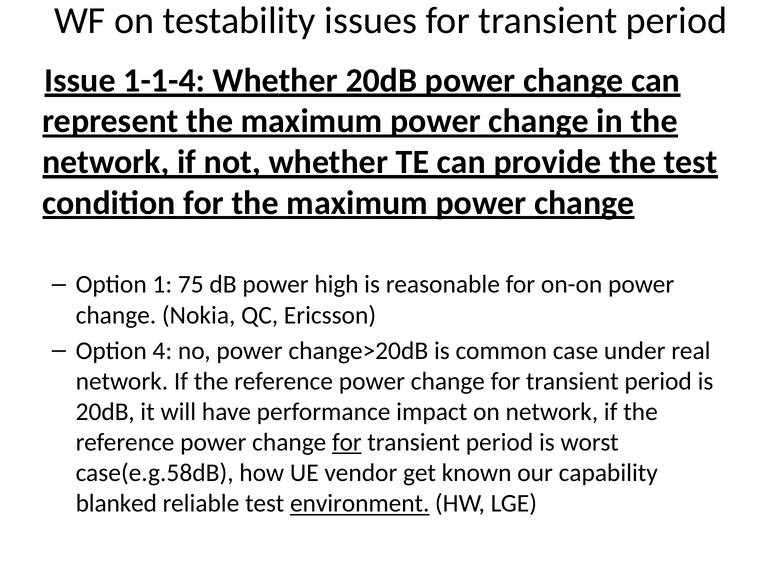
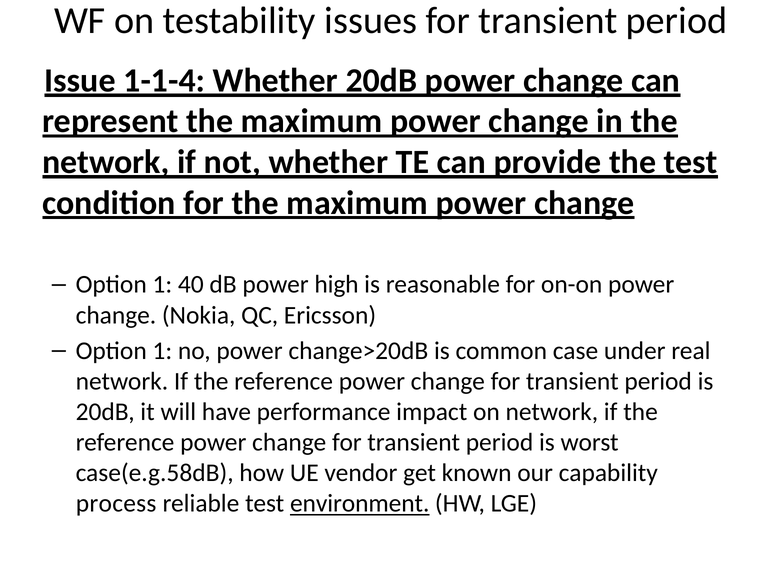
75: 75 -> 40 (191, 285)
4: 4 -> 1 (162, 351)
for underline: present -> none (347, 442)
blanked: blanked -> process (116, 504)
